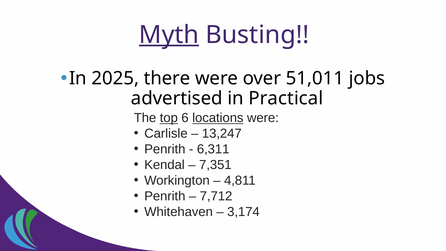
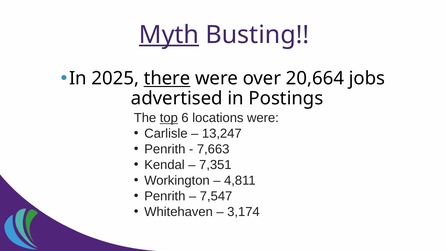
there underline: none -> present (167, 78)
51,011: 51,011 -> 20,664 (315, 78)
Practical: Practical -> Postings (286, 98)
locations underline: present -> none (218, 118)
6,311: 6,311 -> 7,663 (213, 149)
7,712: 7,712 -> 7,547 (216, 196)
